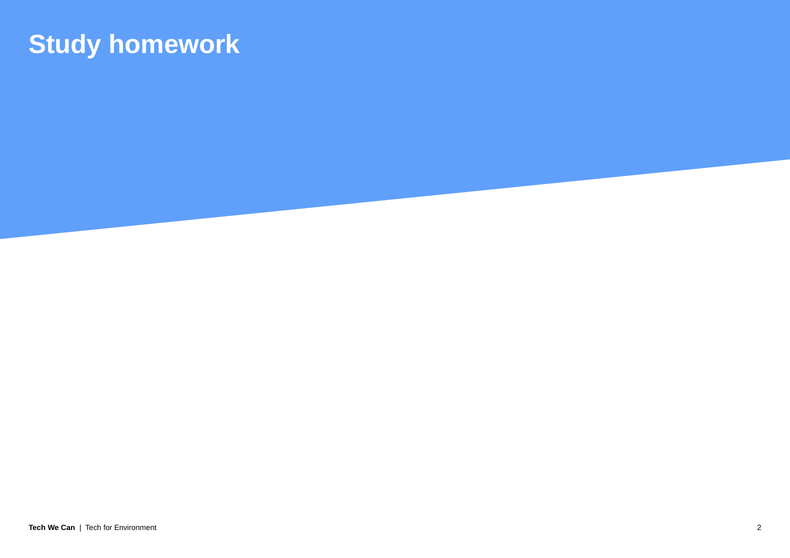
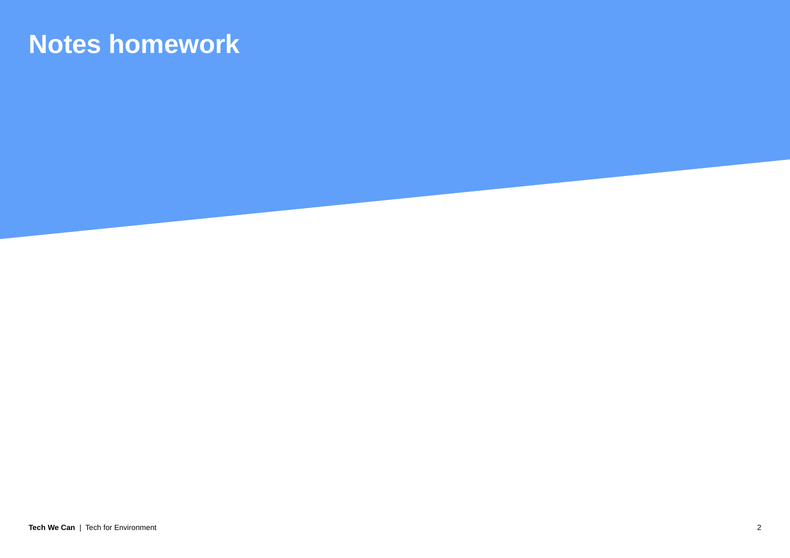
Study: Study -> Notes (65, 45)
